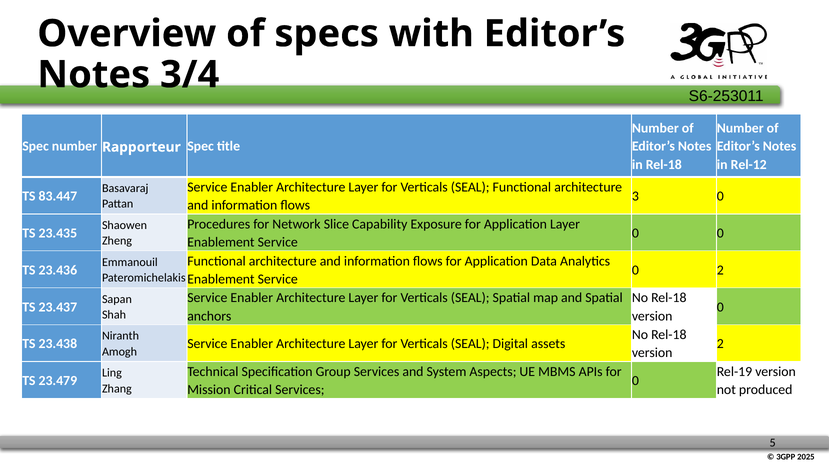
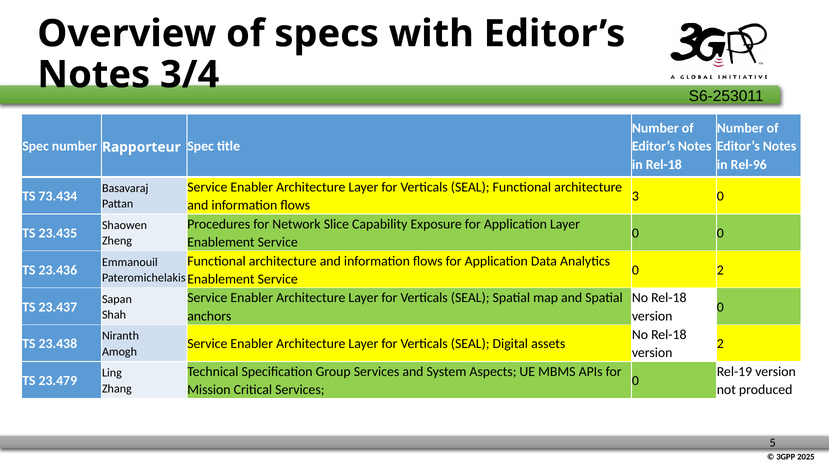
Rel-12: Rel-12 -> Rel-96 (749, 165)
83.447: 83.447 -> 73.434 (58, 196)
